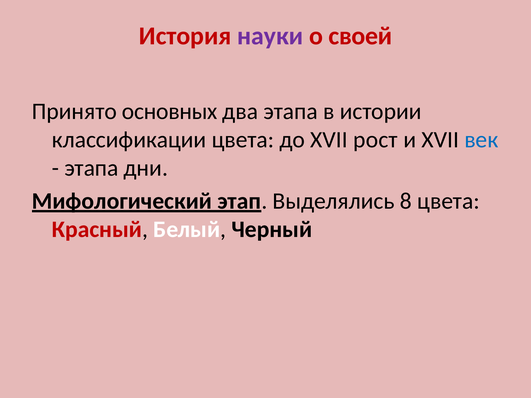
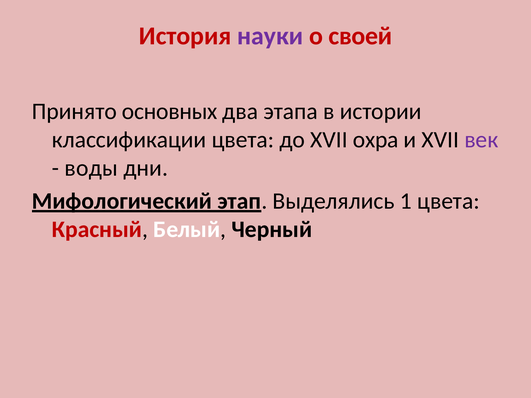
рост: рост -> охра (376, 140)
век colour: blue -> purple (481, 140)
этапа: этапа -> воды (91, 168)
8: 8 -> 1 (406, 201)
